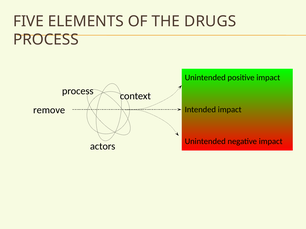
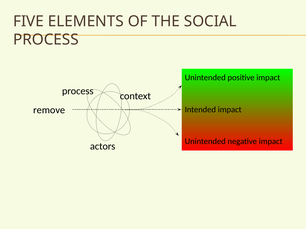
DRUGS: DRUGS -> SOCIAL (210, 21)
